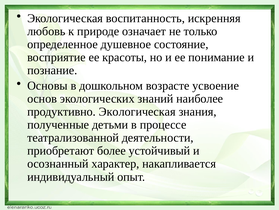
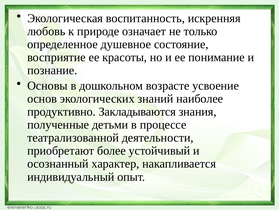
продуктивно Экологическая: Экологическая -> Закладываются (137, 111)
